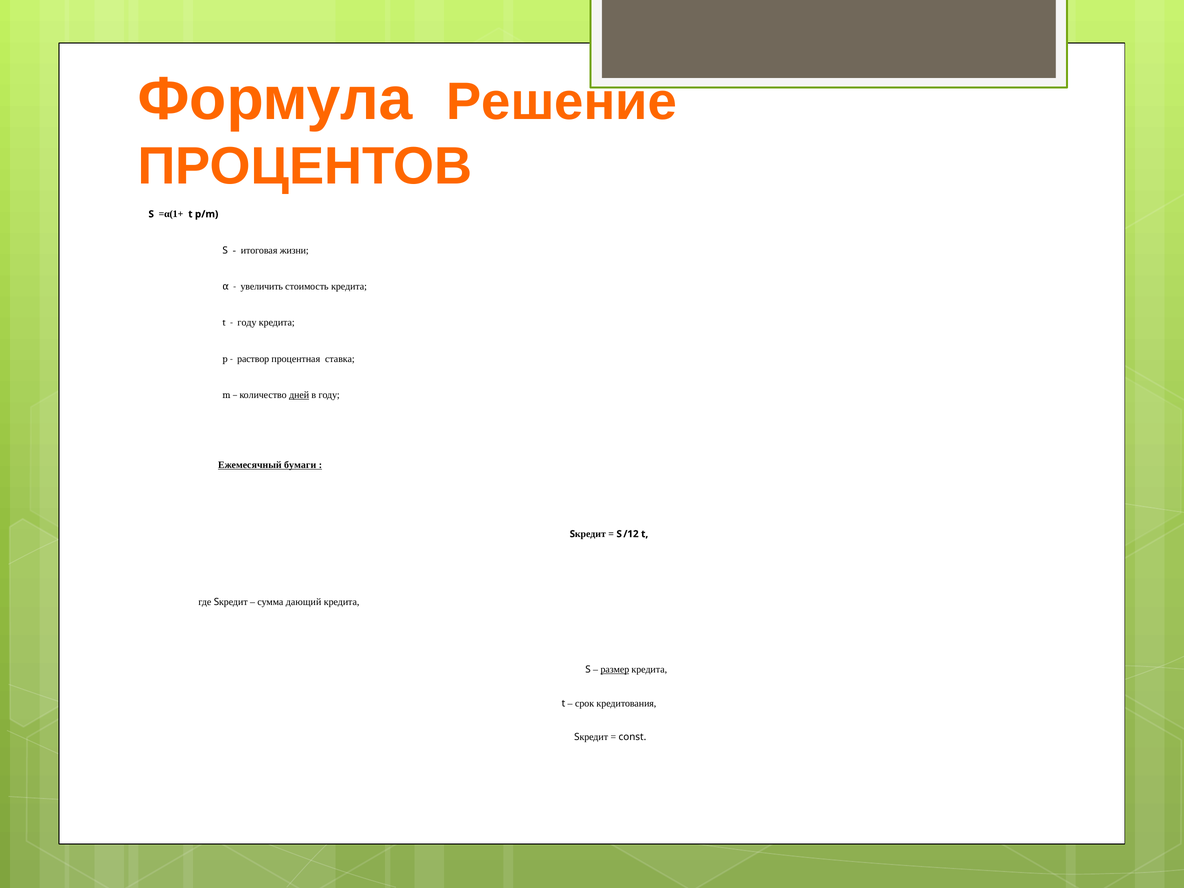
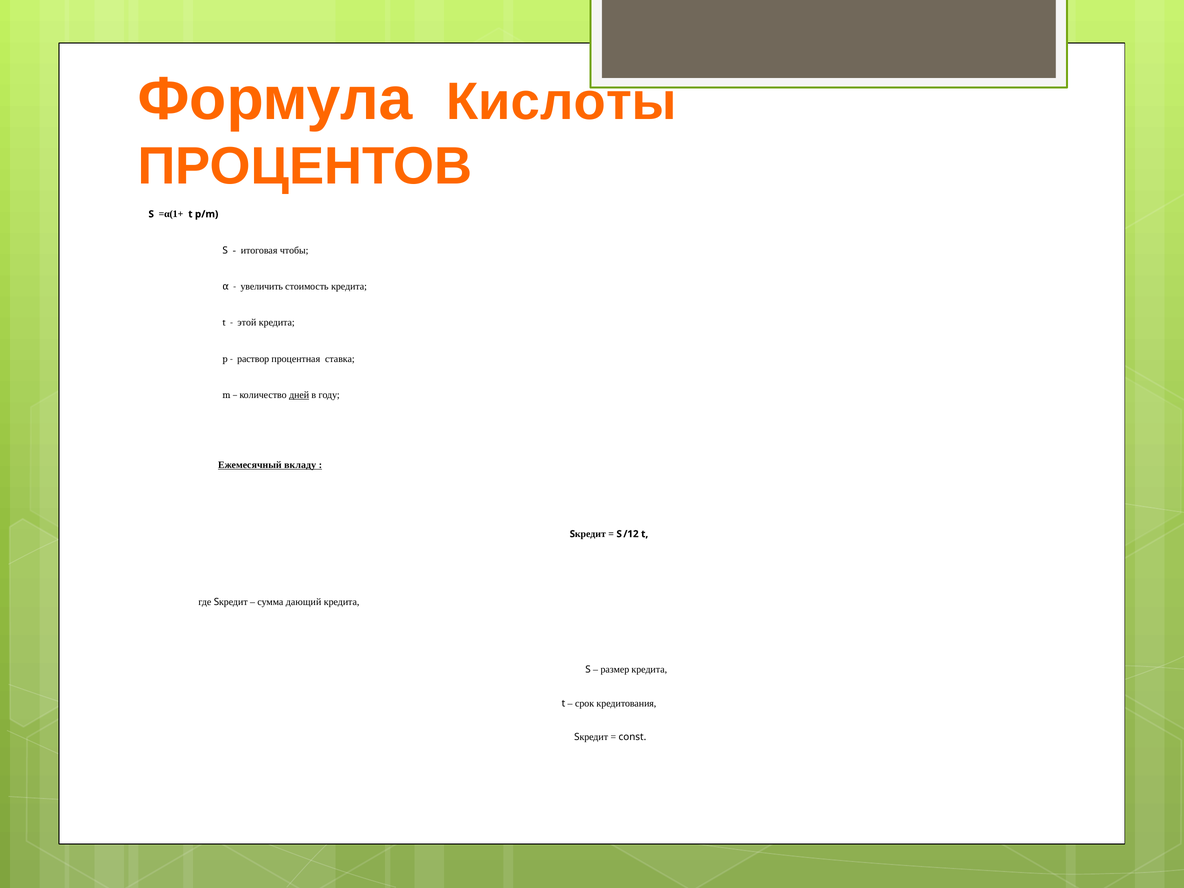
Решение: Решение -> Кислоты (562, 102)
жизни: жизни -> чтобы (294, 250)
году: году -> этой (247, 323)
бумаги: бумаги -> вкладу (300, 465)
размер underline: present -> none (615, 670)
